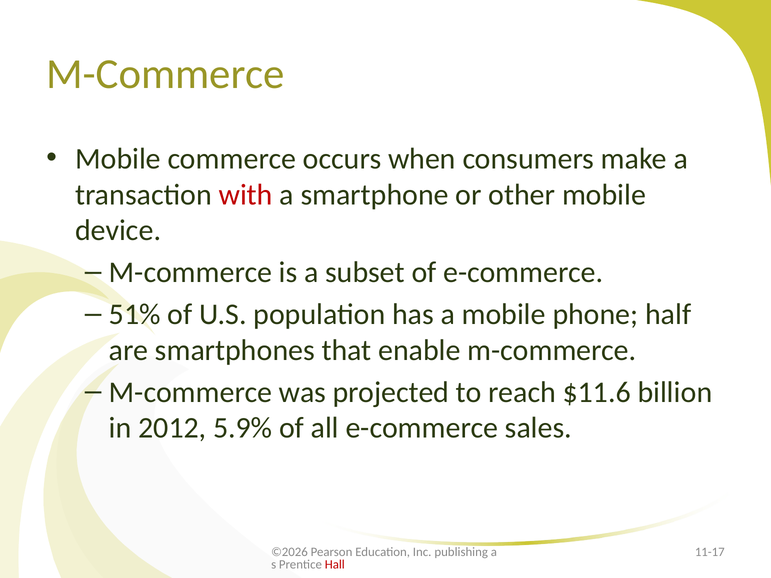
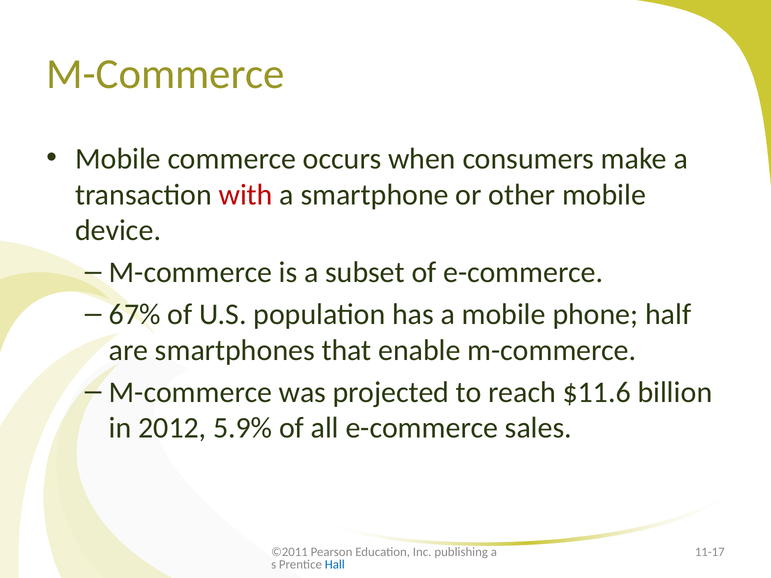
51%: 51% -> 67% (135, 314)
©2026: ©2026 -> ©2011 (289, 552)
Hall colour: red -> blue (335, 565)
